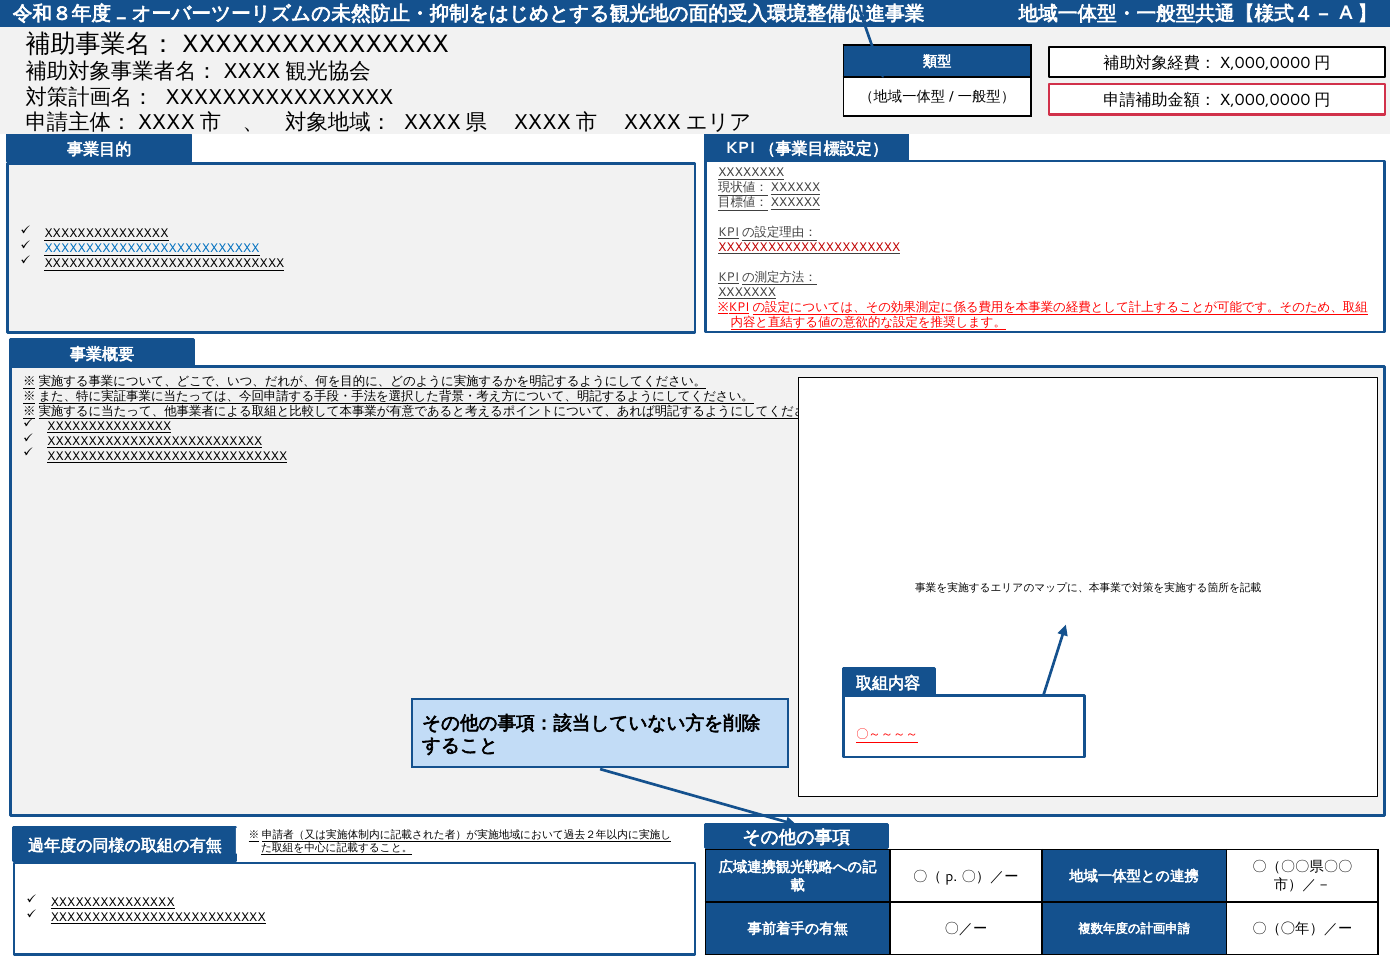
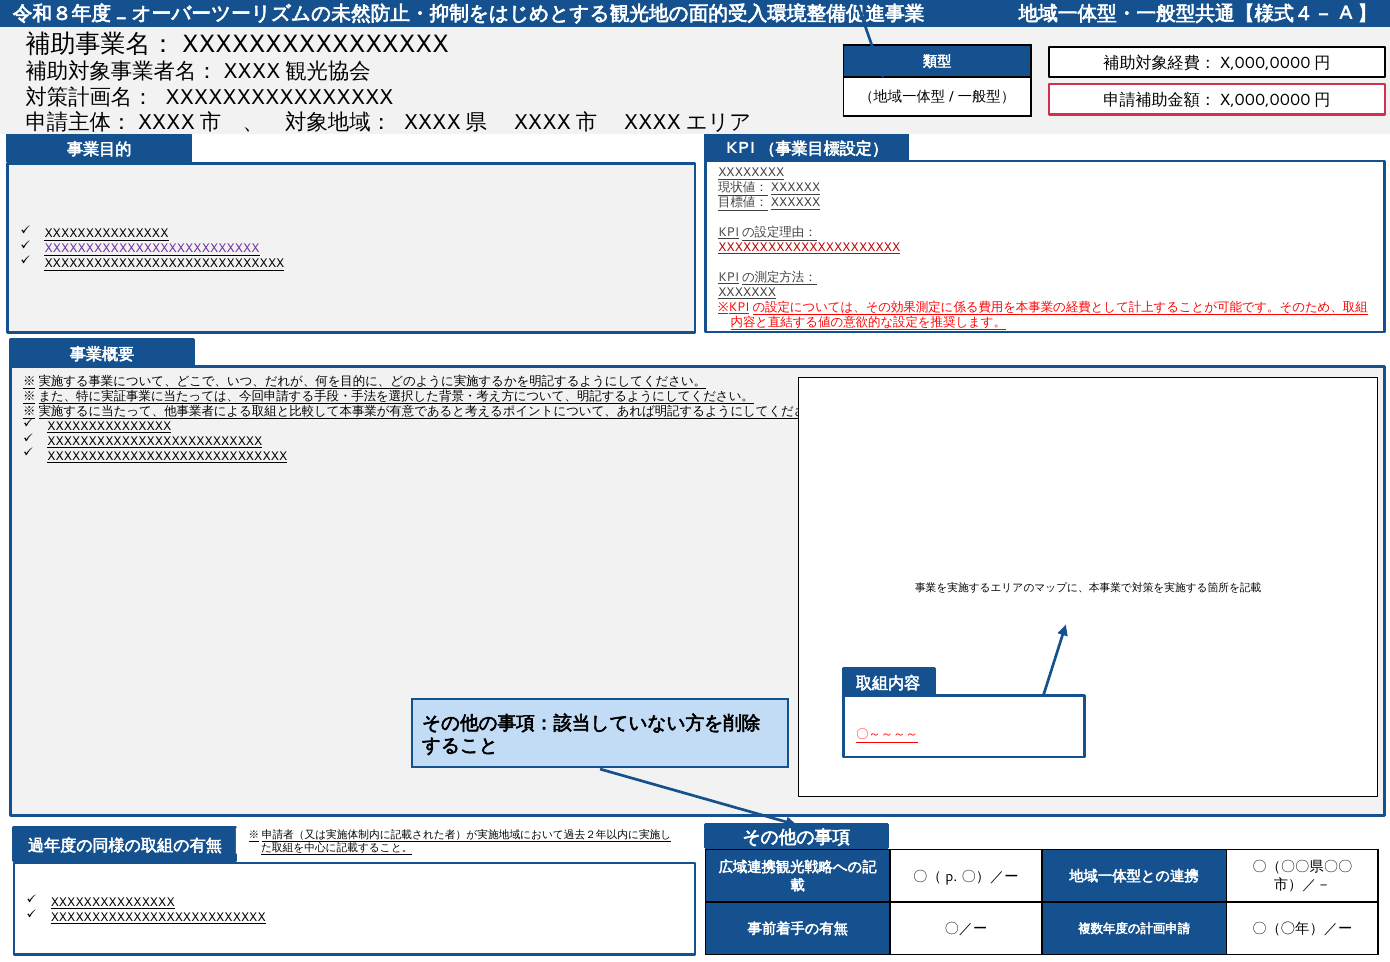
XXXXXXXXXXXXXXXXXXXXXXXXXX colour: blue -> purple (152, 249)
